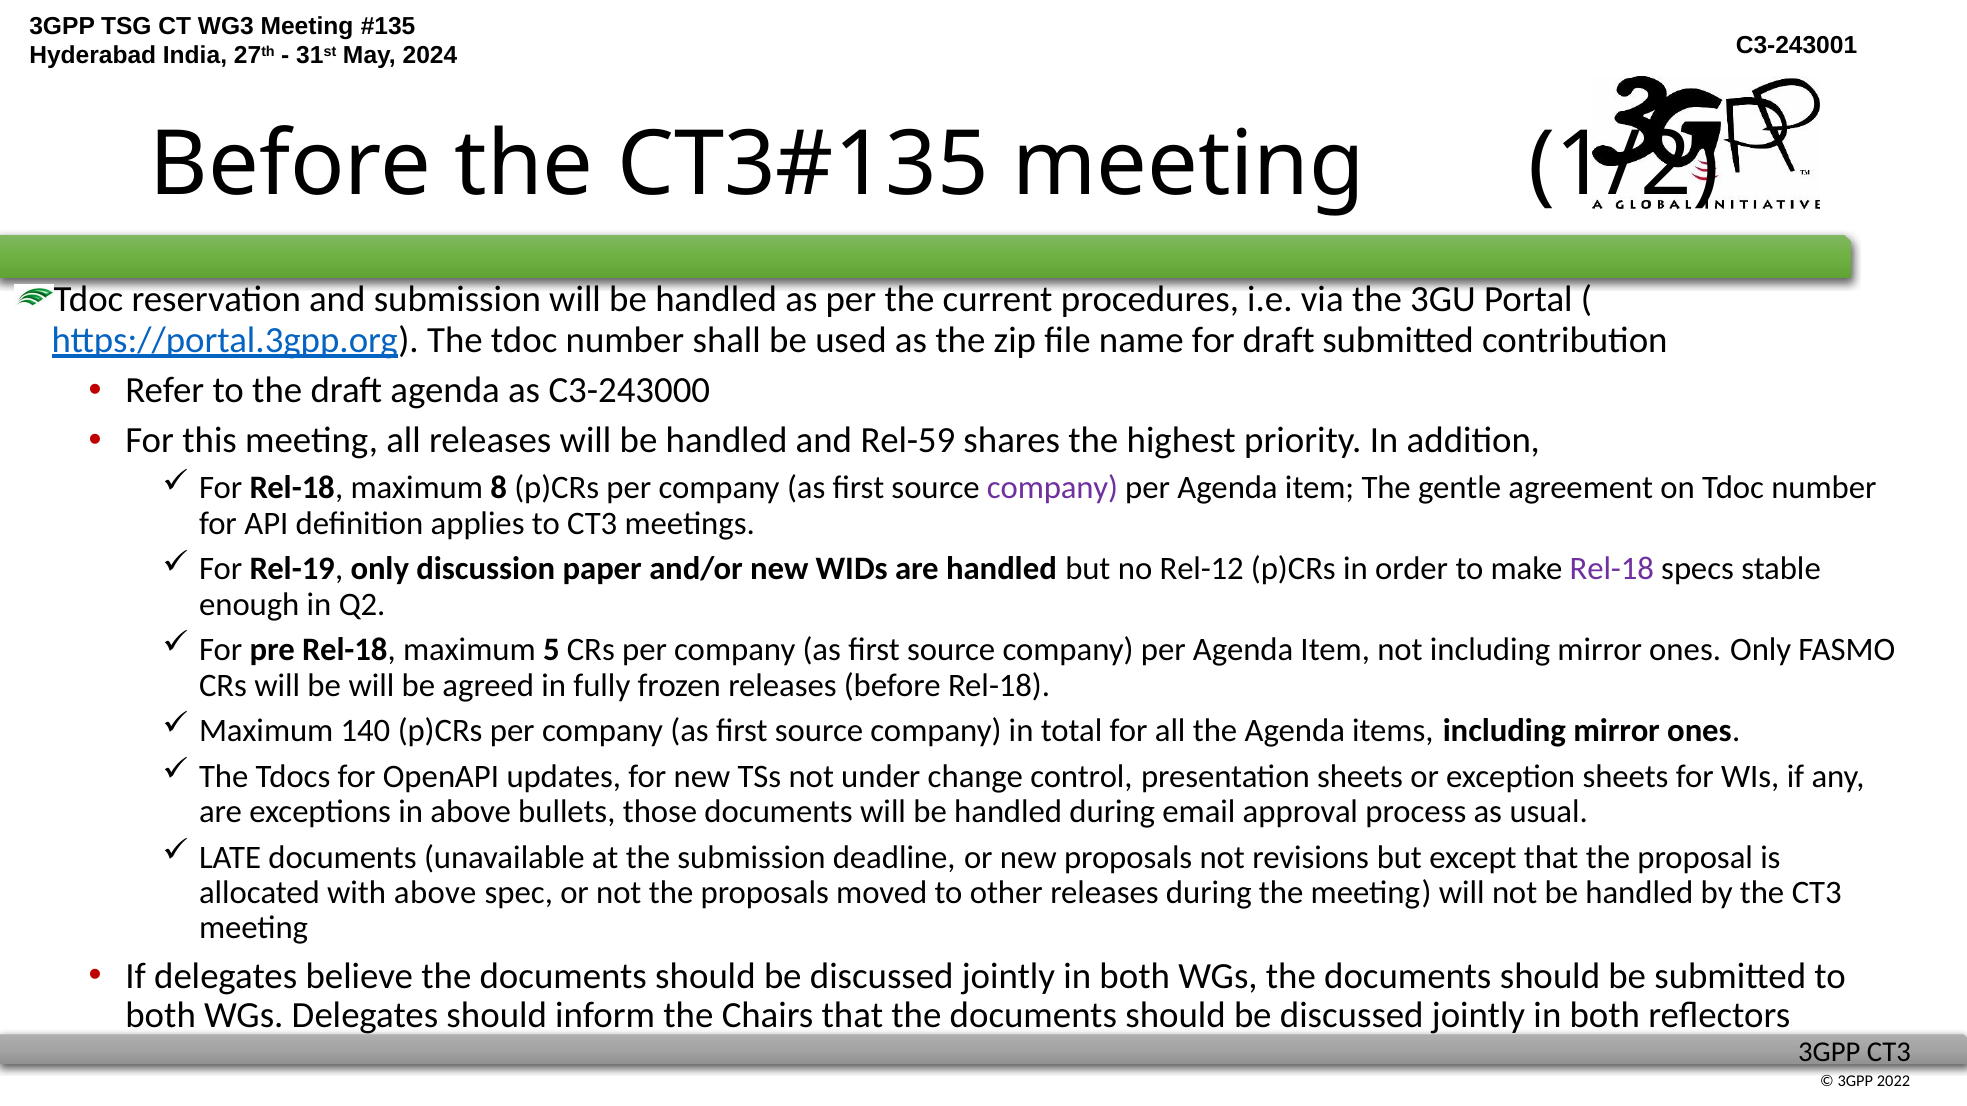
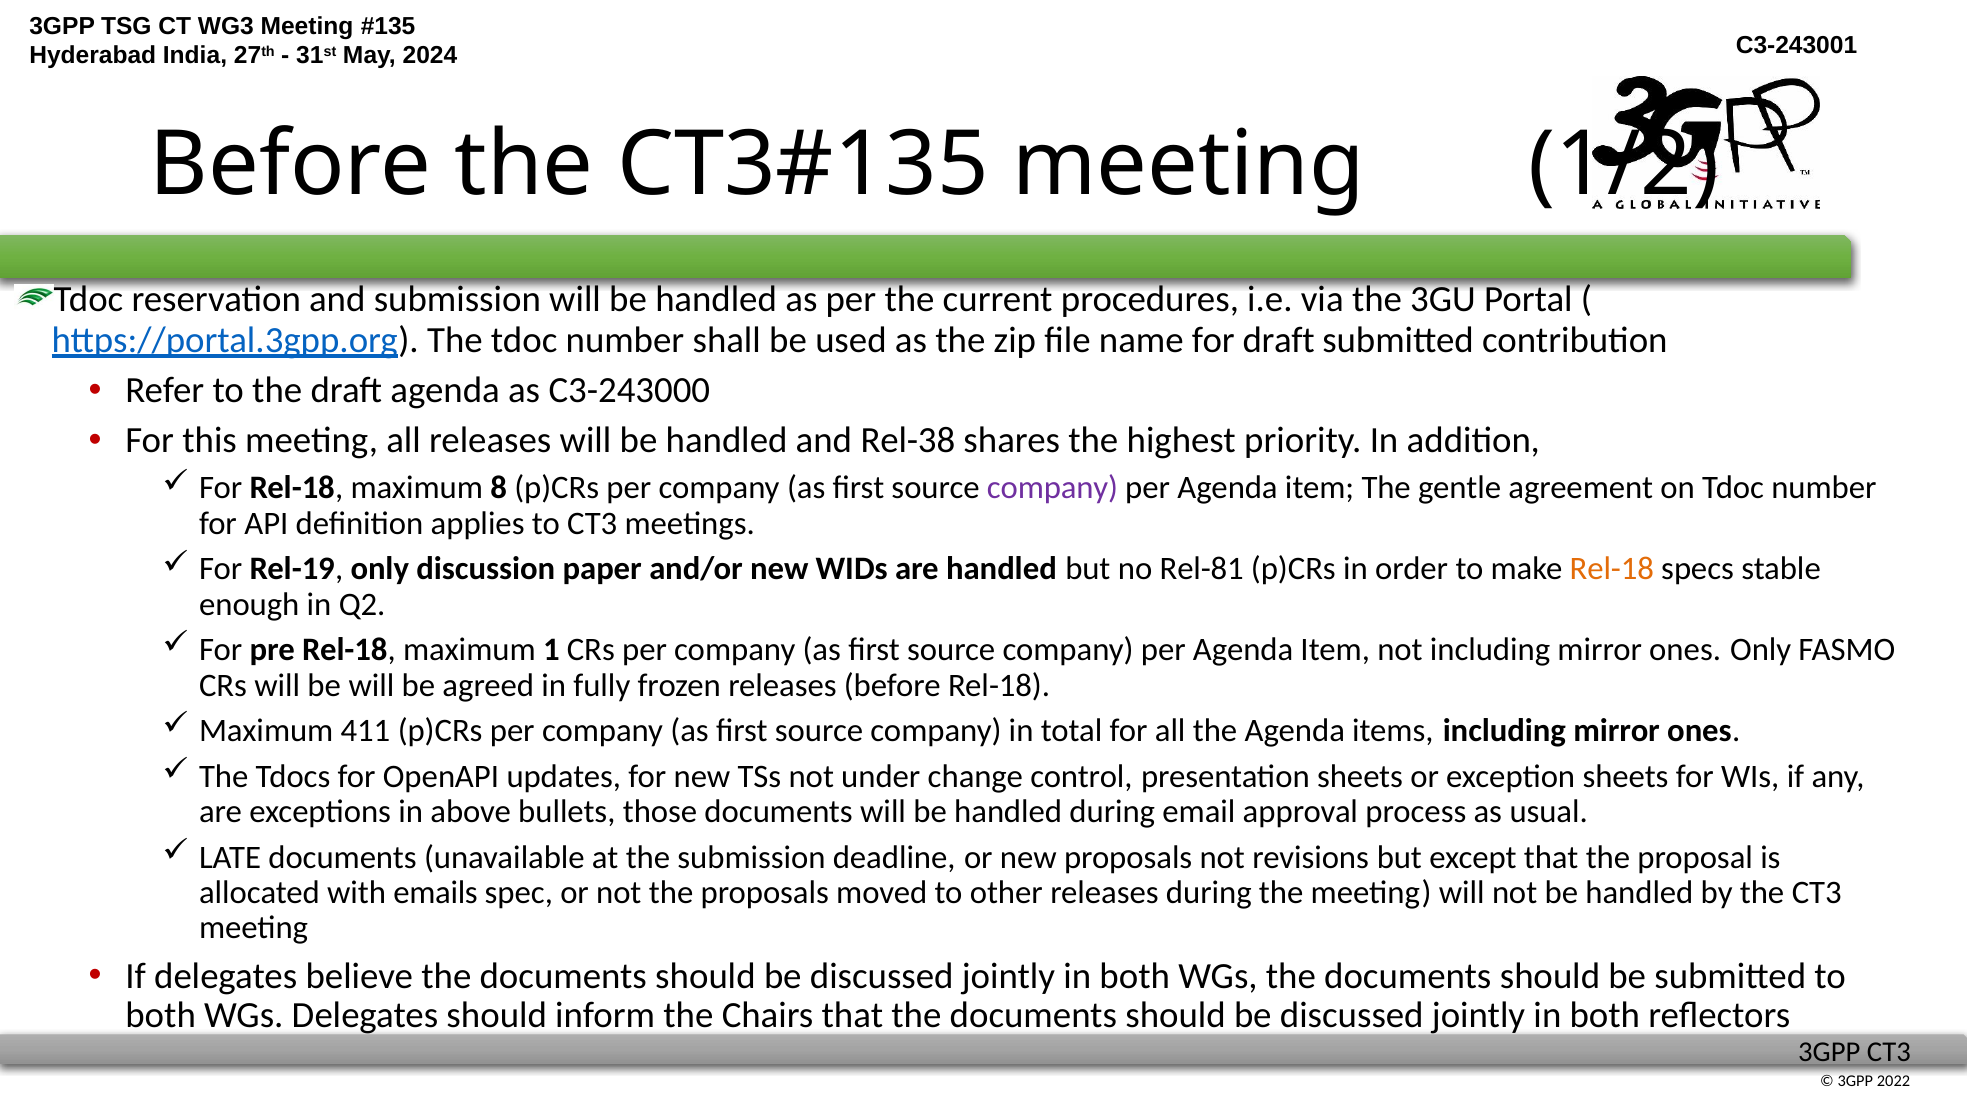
Rel-59: Rel-59 -> Rel-38 (908, 441)
Rel-12: Rel-12 -> Rel-81 (1202, 569)
Rel-18 colour: purple -> orange (1612, 569)
5: 5 -> 1 (551, 650)
140: 140 -> 411 (365, 731)
with above: above -> emails (436, 893)
